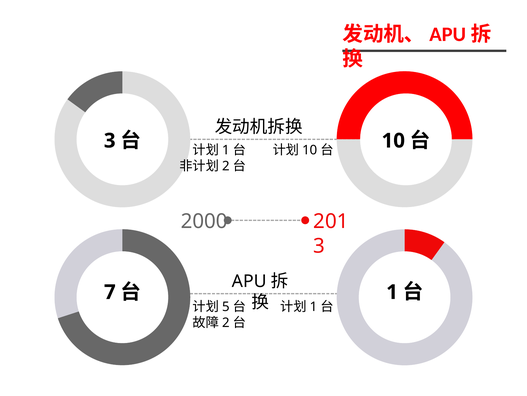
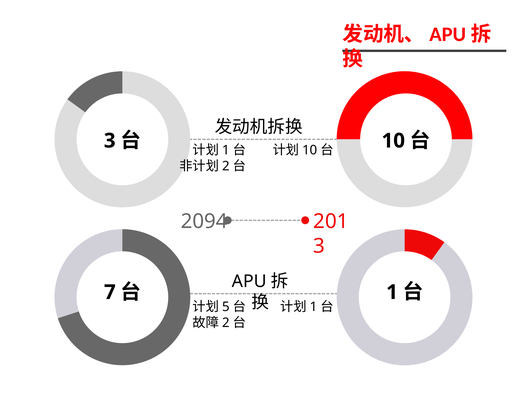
2000: 2000 -> 2094 (204, 221)
